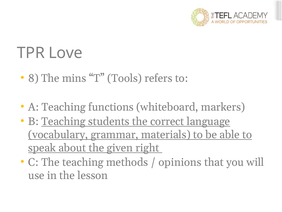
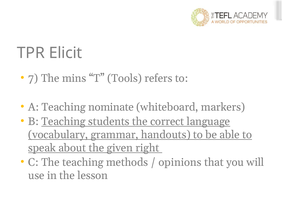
Love: Love -> Elicit (66, 53)
8: 8 -> 7 (33, 78)
functions: functions -> nominate (111, 107)
materials: materials -> handouts (166, 134)
